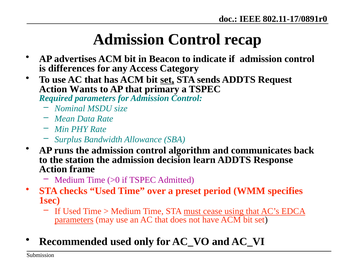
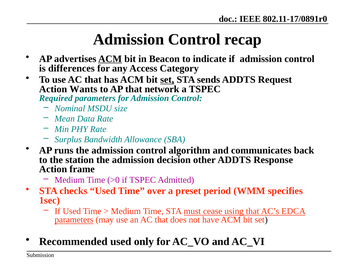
ACM underline: none -> present (110, 59)
primary: primary -> network (162, 89)
learn: learn -> other (204, 160)
